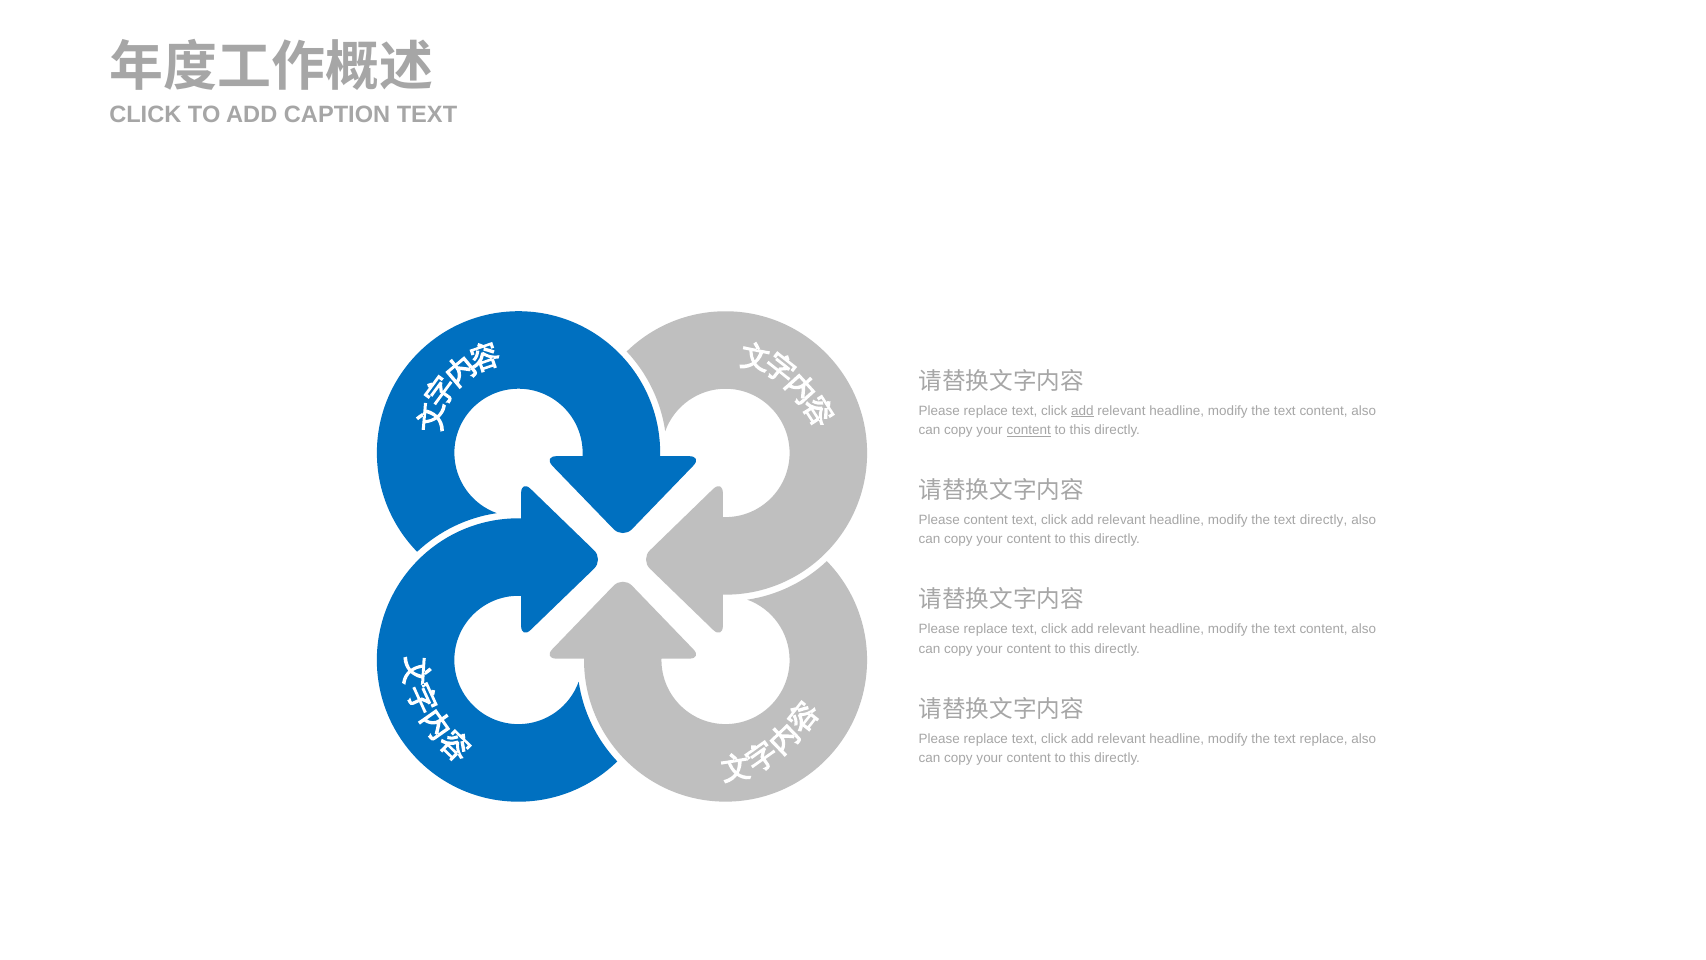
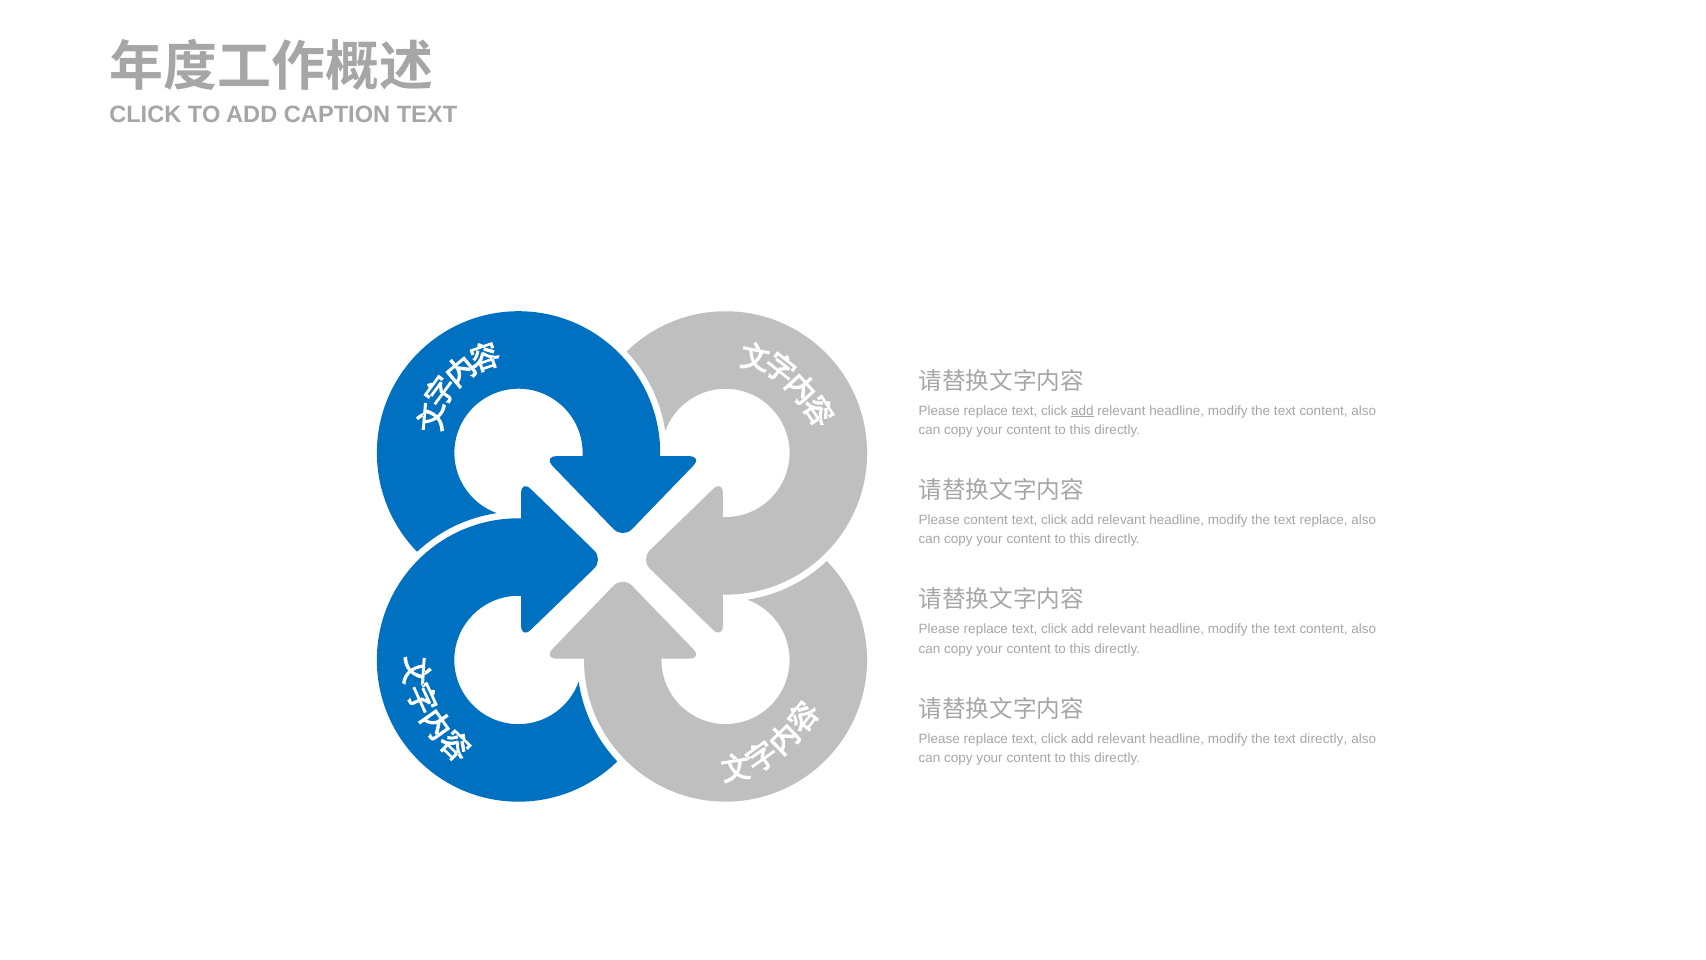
content underline: present -> none (1029, 430)
text directly: directly -> replace (1324, 520)
text replace: replace -> directly (1324, 738)
